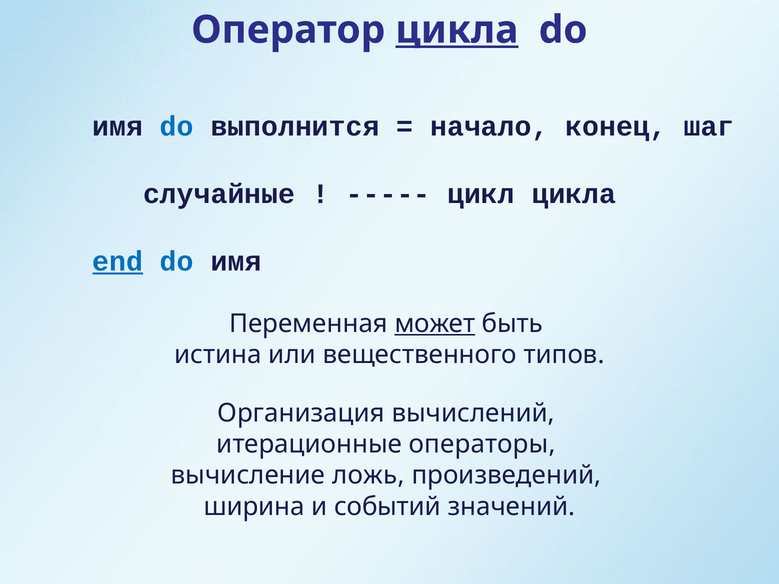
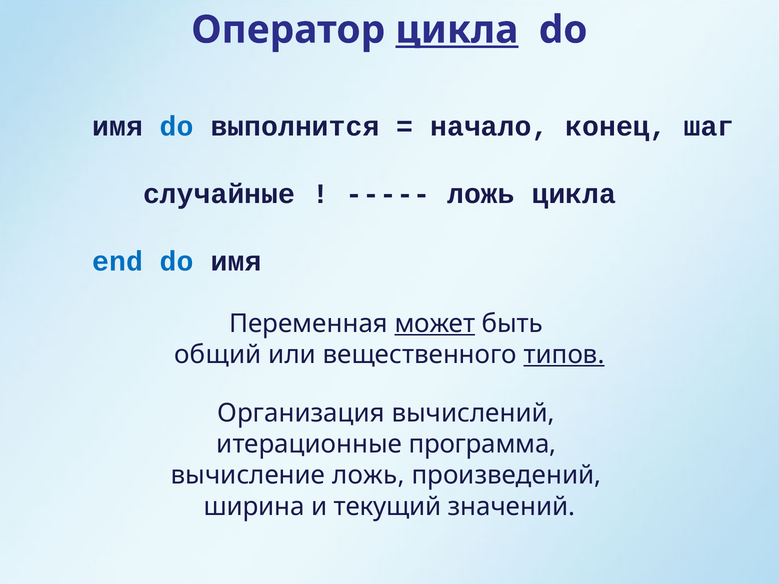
цикл: цикл -> ложь (481, 194)
end underline: present -> none (118, 261)
истина: истина -> общий (218, 355)
типов underline: none -> present (564, 355)
операторы: операторы -> программа (482, 444)
событий: событий -> текущий (388, 507)
